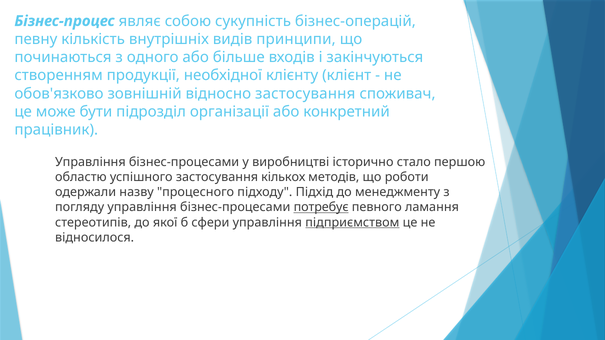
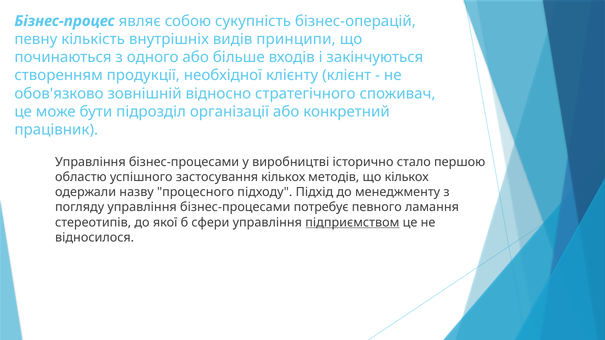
відносно застосування: застосування -> стратегічного (305, 94)
що роботи: роботи -> кількох (407, 177)
потребує underline: present -> none (321, 207)
